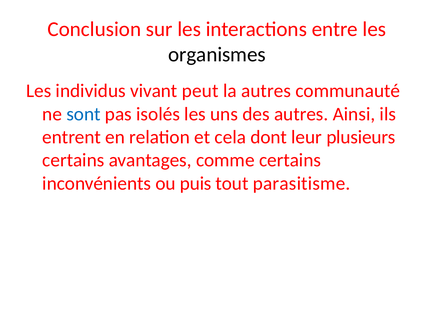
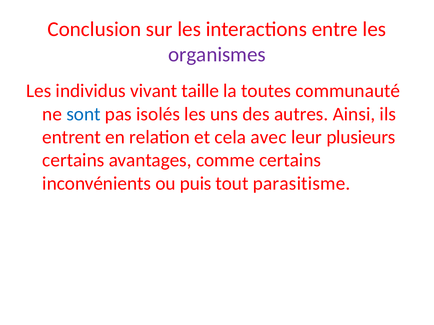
organismes colour: black -> purple (217, 55)
peut: peut -> taille (200, 91)
la autres: autres -> toutes (266, 91)
dont: dont -> avec (268, 137)
